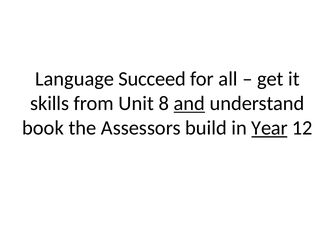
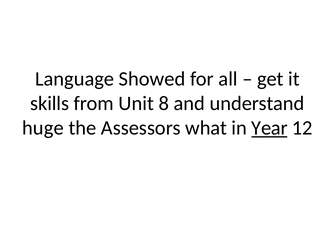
Succeed: Succeed -> Showed (152, 79)
and underline: present -> none (189, 104)
book: book -> huge (43, 128)
build: build -> what (206, 128)
